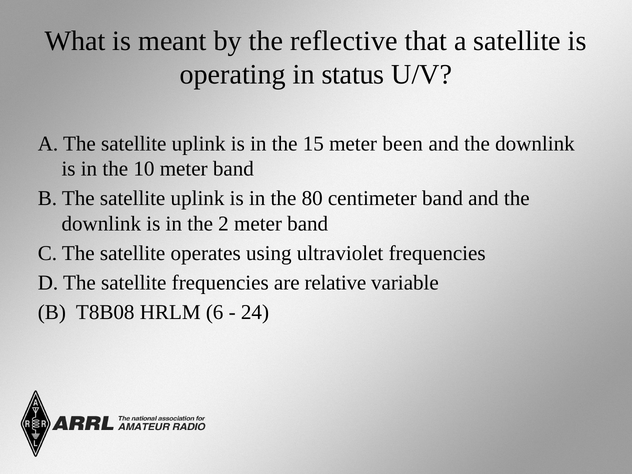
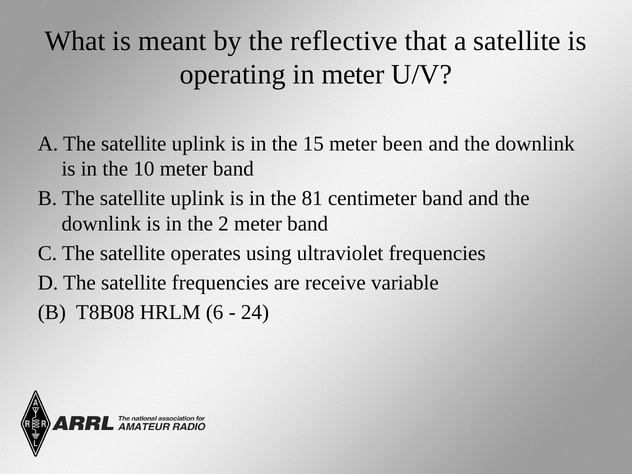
in status: status -> meter (353, 75)
80: 80 -> 81 (312, 198)
relative: relative -> receive (335, 283)
